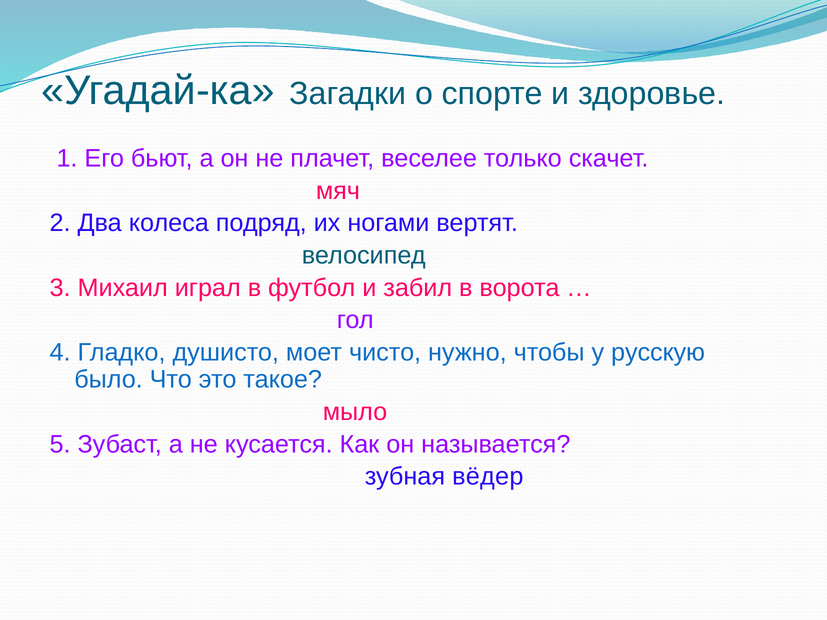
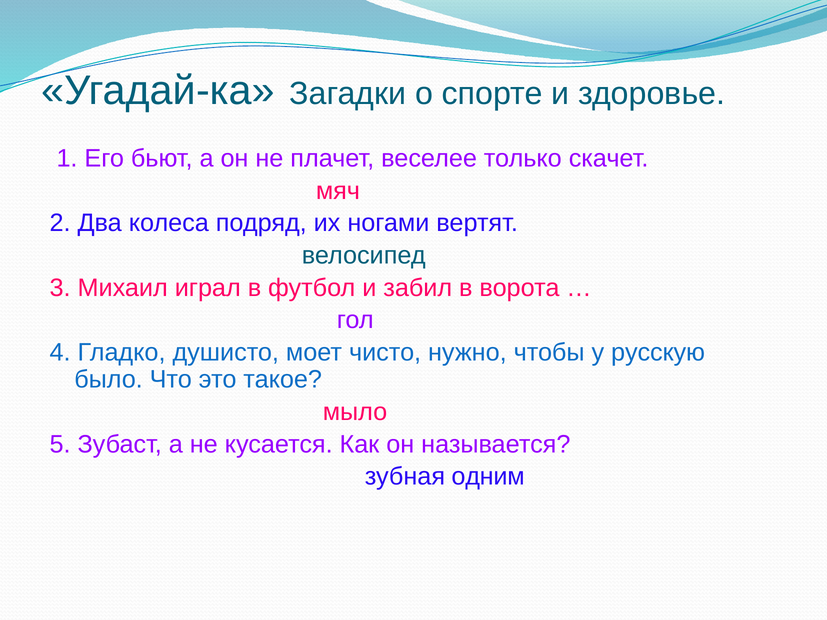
вёдер: вёдер -> одним (488, 477)
